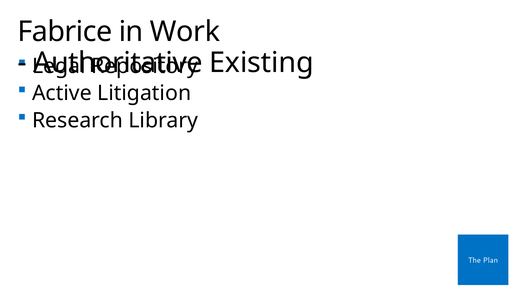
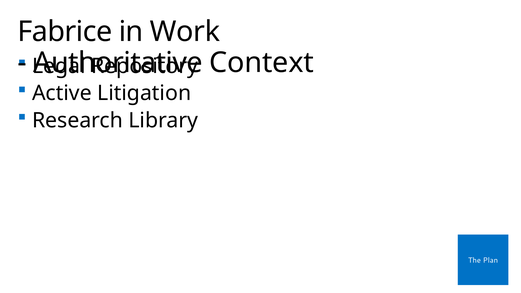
Existing: Existing -> Context (261, 63)
